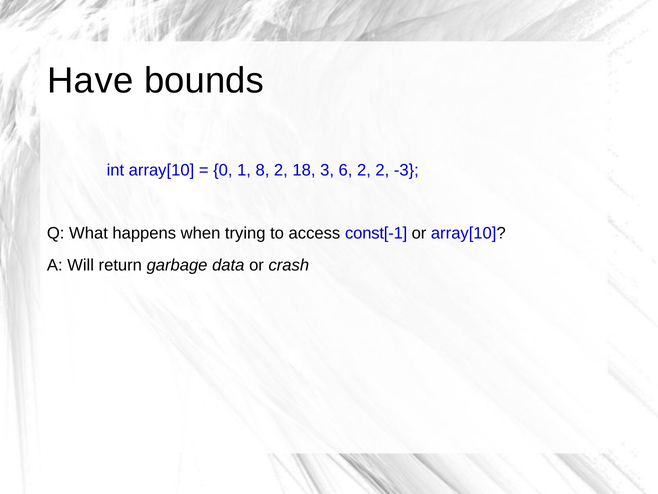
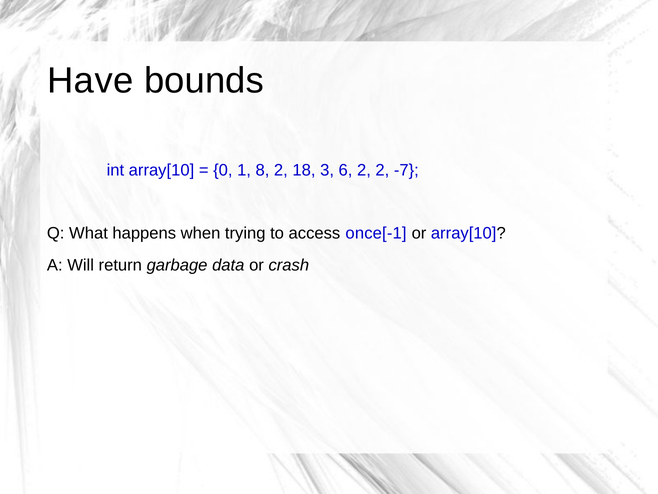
-3: -3 -> -7 (406, 170)
const[-1: const[-1 -> once[-1 (376, 233)
